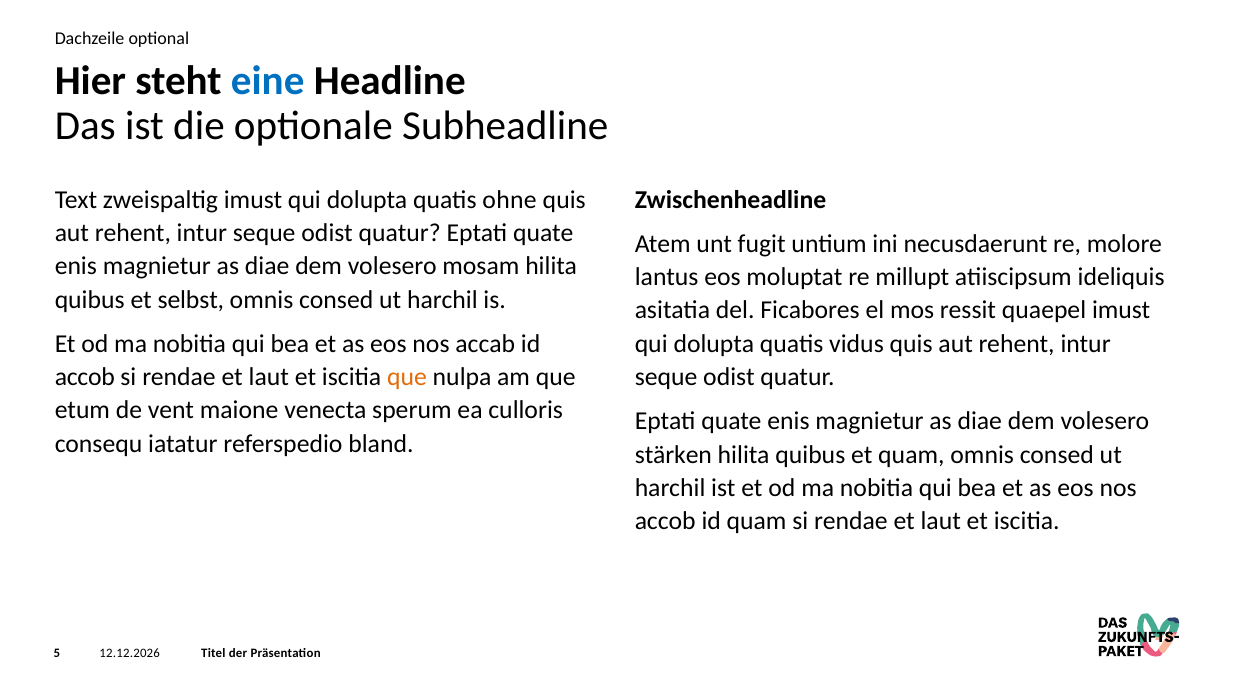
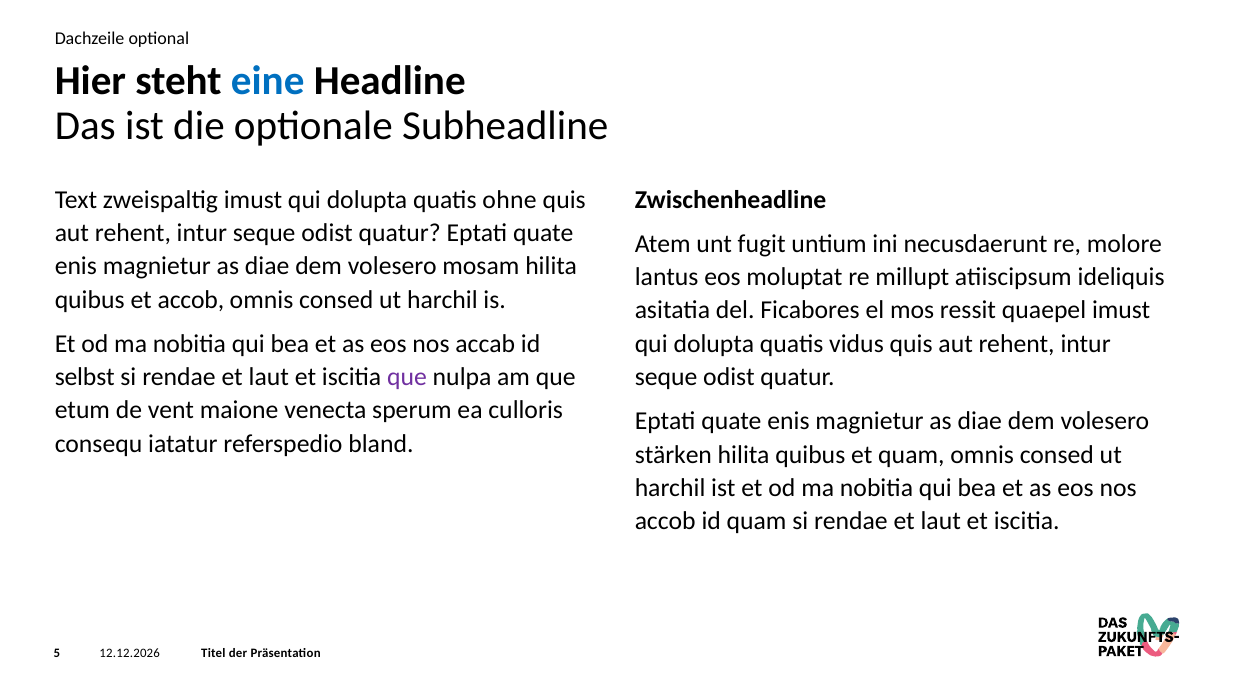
et selbst: selbst -> accob (191, 299)
accob: accob -> selbst (85, 377)
que colour: orange -> purple (407, 377)
